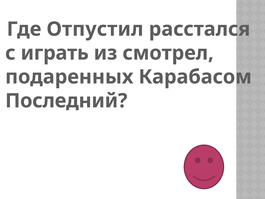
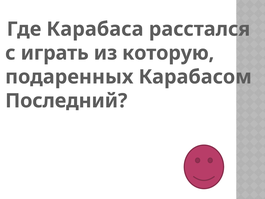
Отпустил: Отпустил -> Карабаса (95, 29)
смотрел: смотрел -> которую (168, 53)
